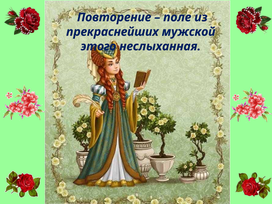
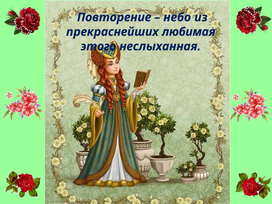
поле: поле -> небо (177, 17)
мужской: мужской -> любимая (189, 32)
